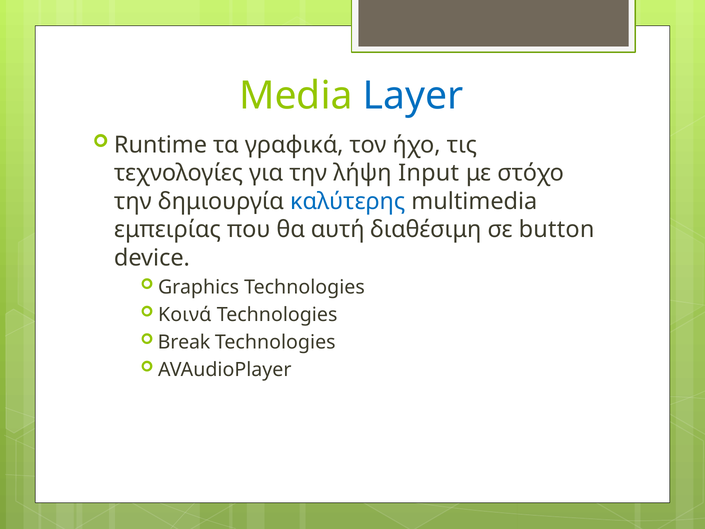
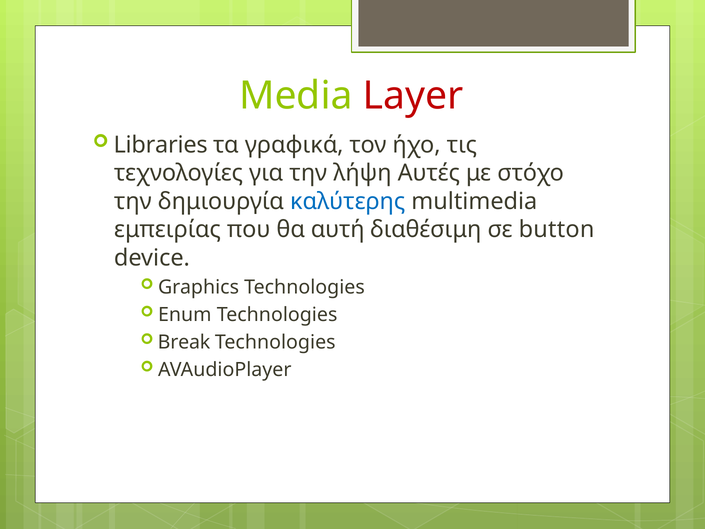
Layer colour: blue -> red (413, 96)
Runtime: Runtime -> Libraries (161, 145)
Input: Input -> Αυτές (429, 173)
Κοινά: Κοινά -> Enum (185, 315)
